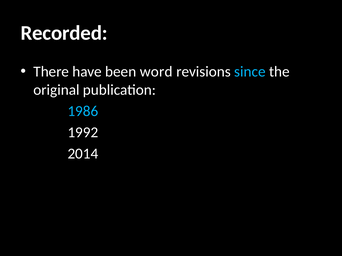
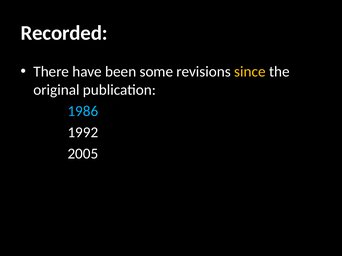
word: word -> some (156, 72)
since colour: light blue -> yellow (250, 72)
2014: 2014 -> 2005 (83, 154)
